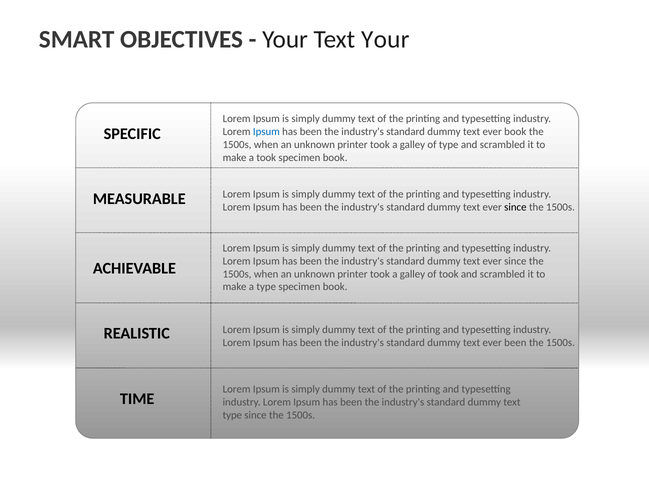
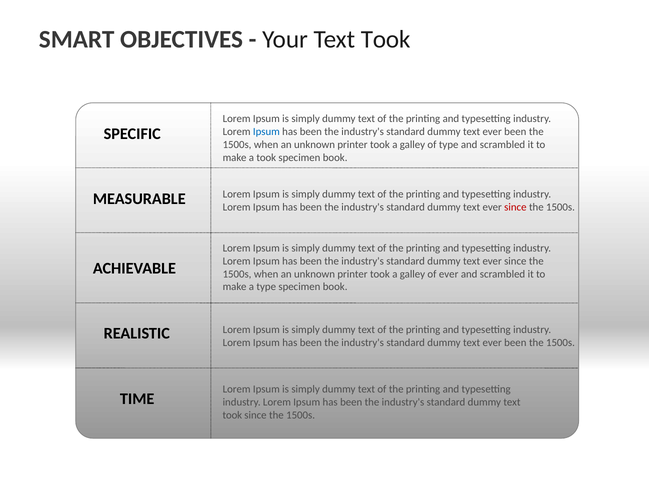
Your Text Your: Your -> Took (386, 40)
book: book -> been (515, 132)
since colour: black -> red (515, 207)
of took: took -> ever (449, 274)
type: type -> took (232, 415)
